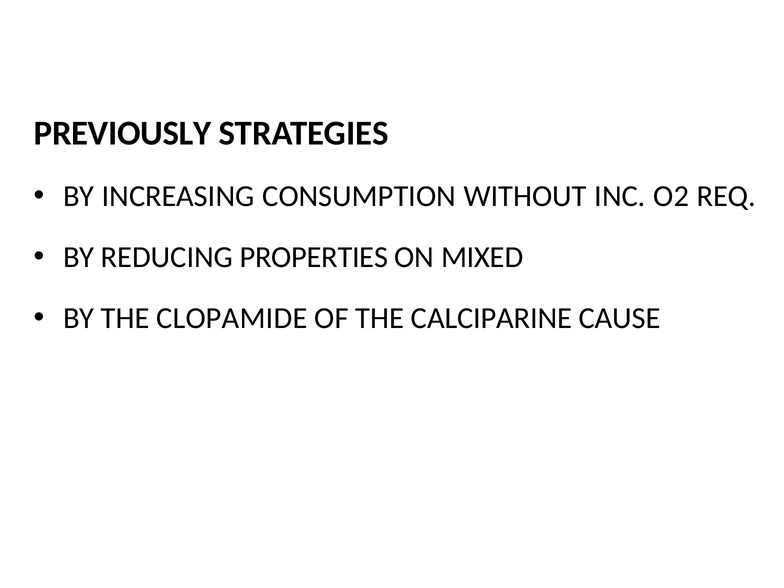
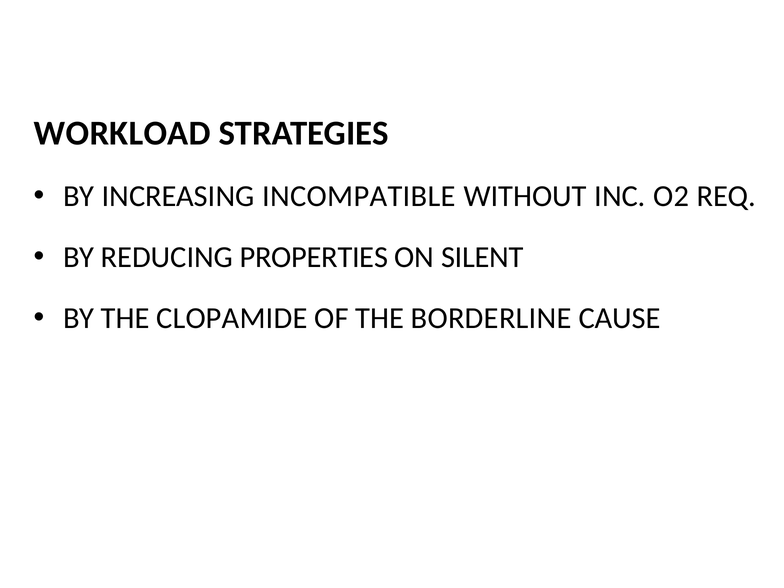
PREVIOUSLY: PREVIOUSLY -> WORKLOAD (122, 133)
CONSUMPTION: CONSUMPTION -> INCOMPATIBLE (359, 196)
MIXED: MIXED -> SILENT (482, 257)
CALCIPARINE: CALCIPARINE -> BORDERLINE (491, 318)
